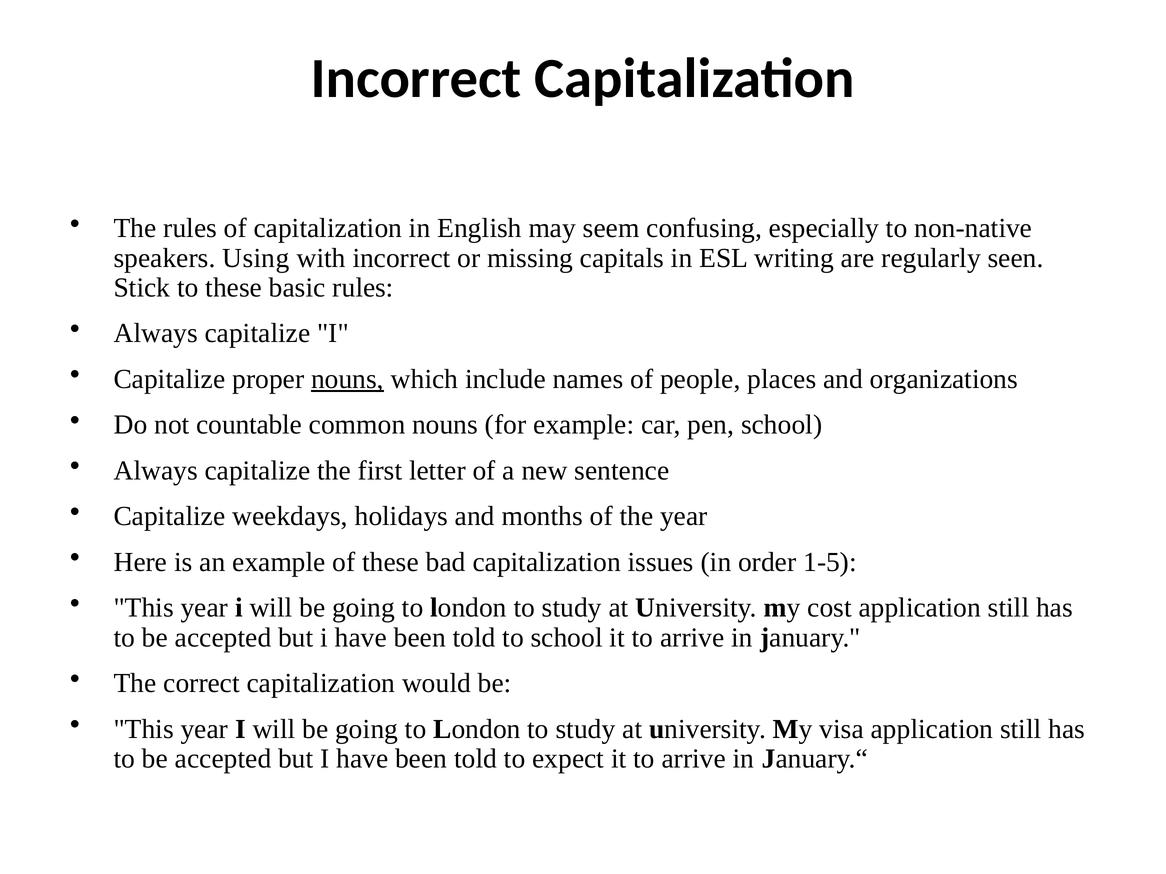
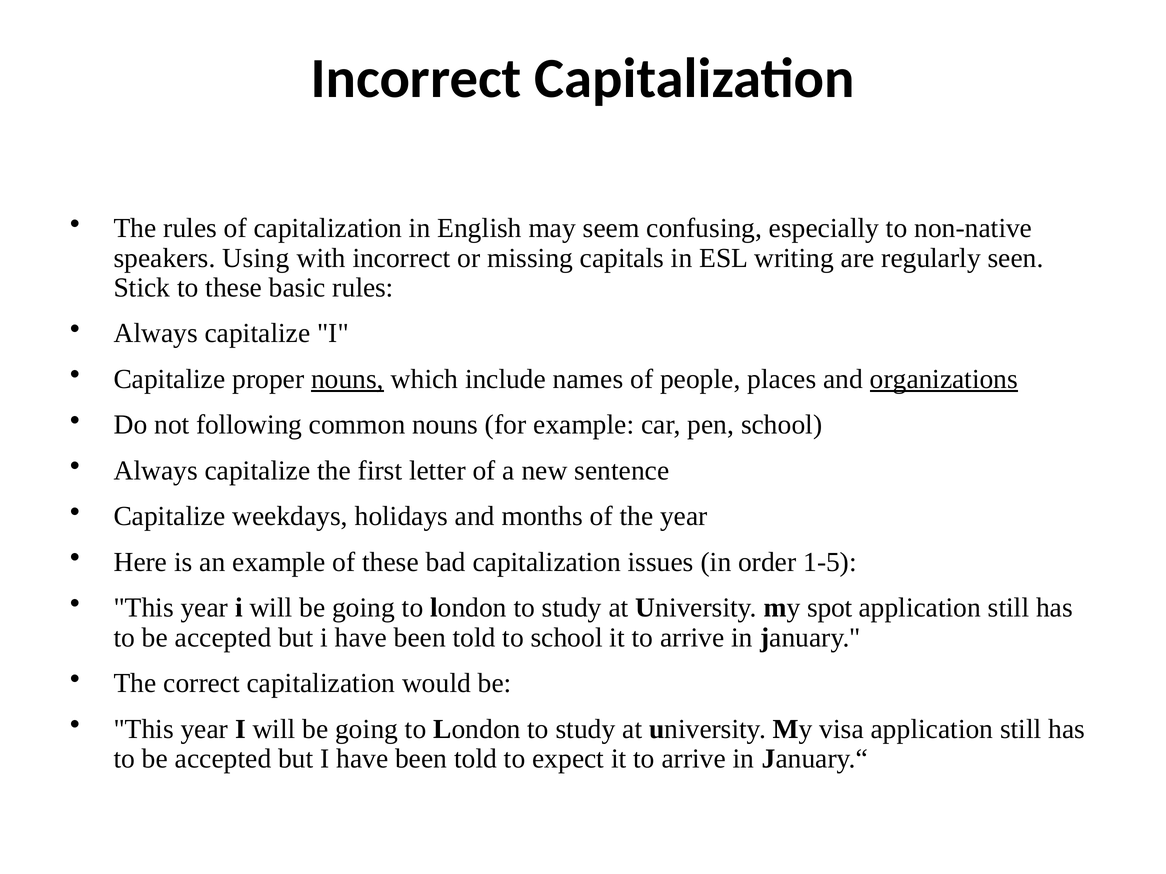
organizations underline: none -> present (944, 379)
countable: countable -> following (249, 425)
cost: cost -> spot (830, 608)
